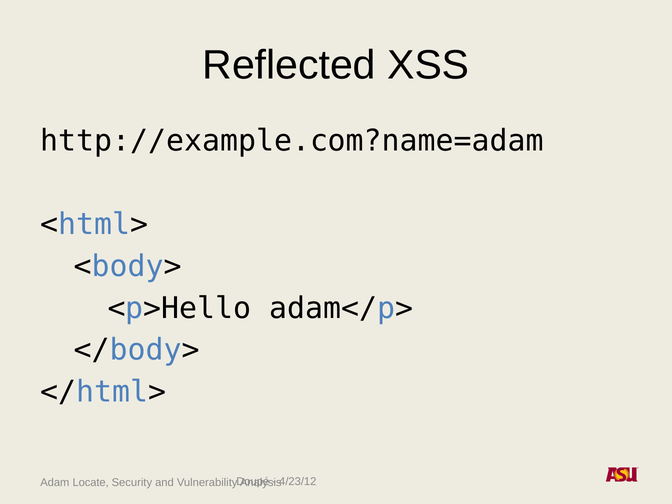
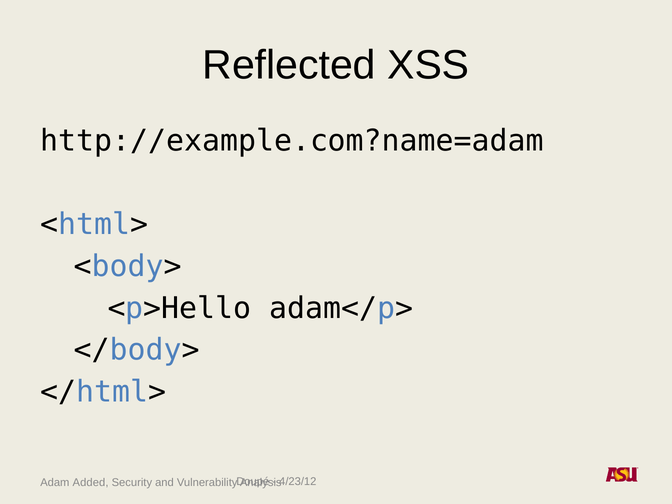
Locate: Locate -> Added (91, 483)
